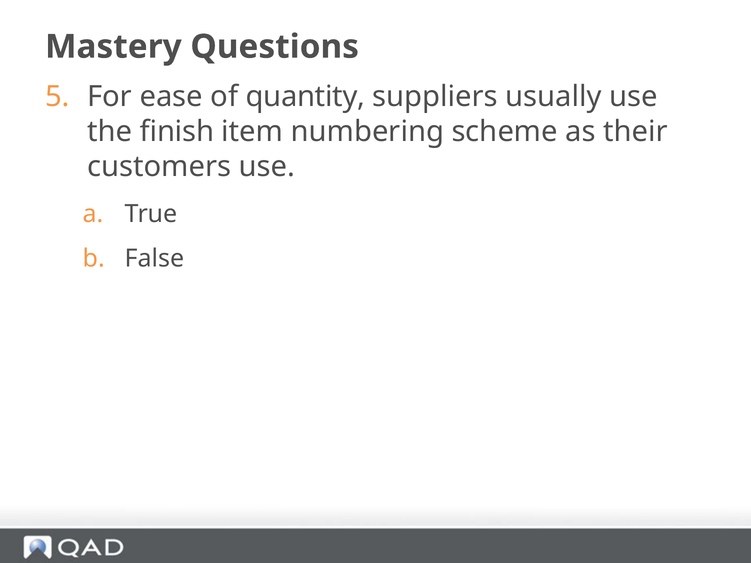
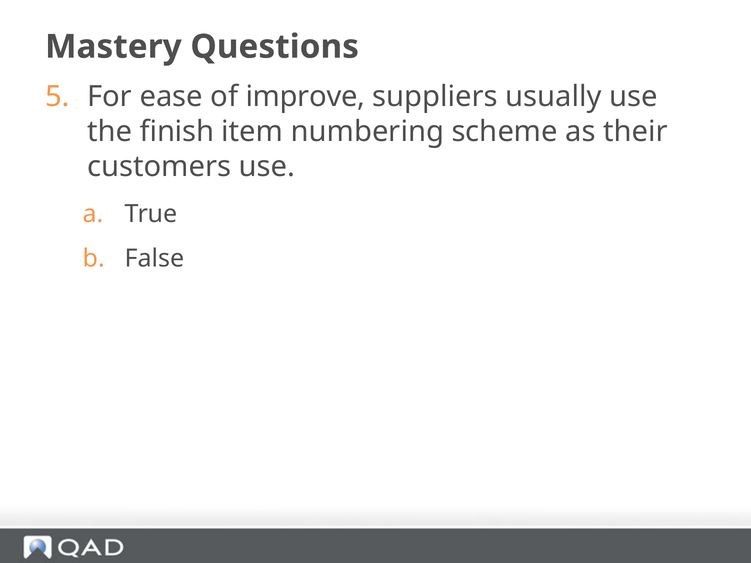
quantity: quantity -> improve (305, 97)
